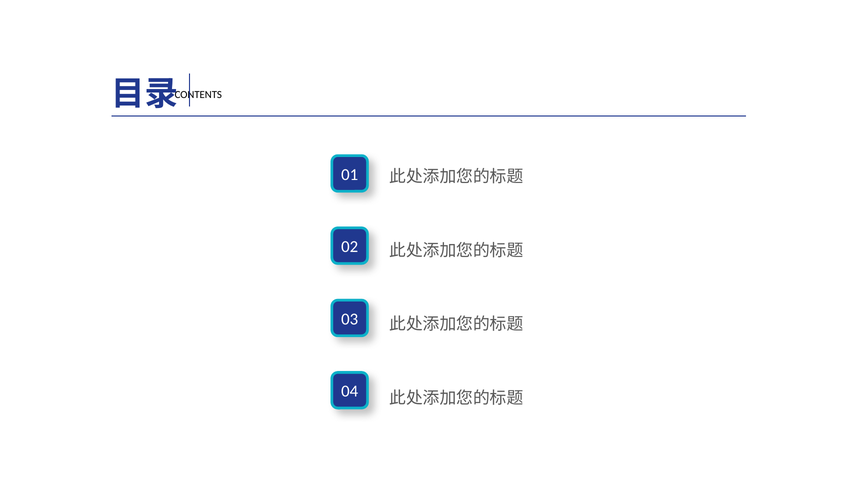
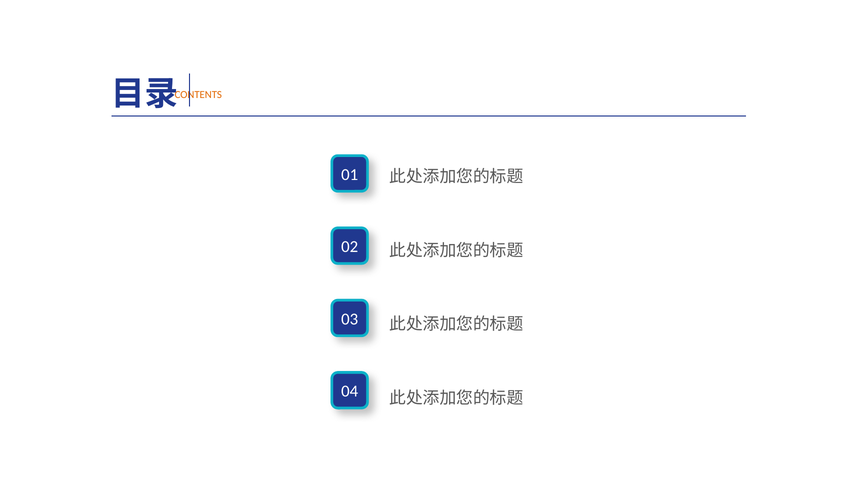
CONTENTS colour: black -> orange (198, 94)
